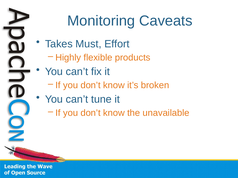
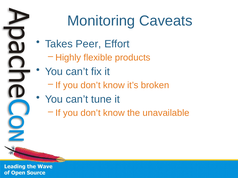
Must: Must -> Peer (88, 44)
